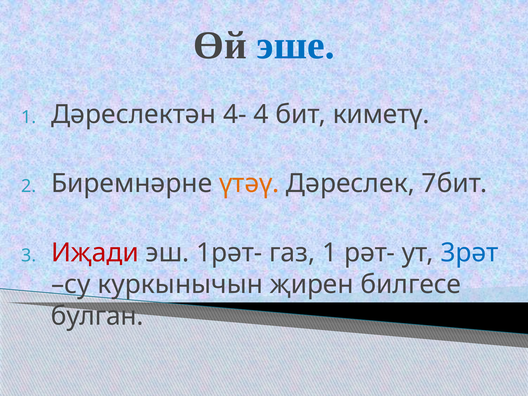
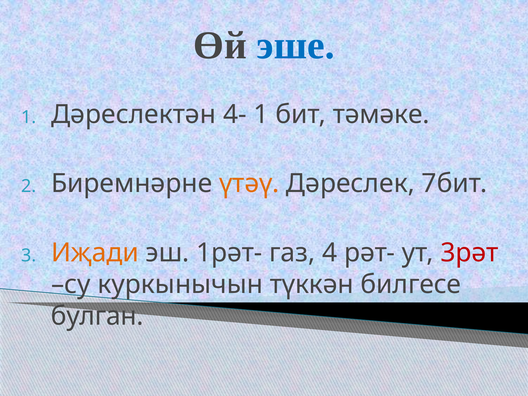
4- 4: 4 -> 1 (261, 114)
киметү: киметү -> тәмәке (381, 114)
Иҗади colour: red -> orange (95, 253)
газ 1: 1 -> 4 (330, 253)
3рәт colour: blue -> red (469, 253)
җирен: җирен -> түккән (312, 284)
